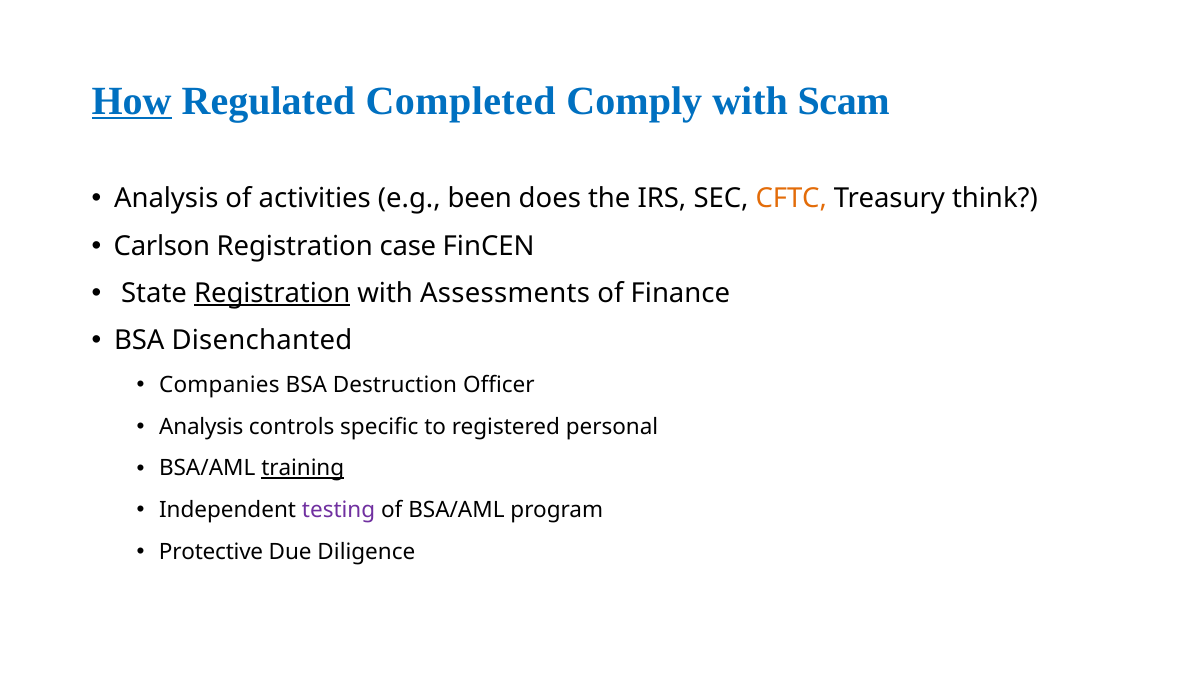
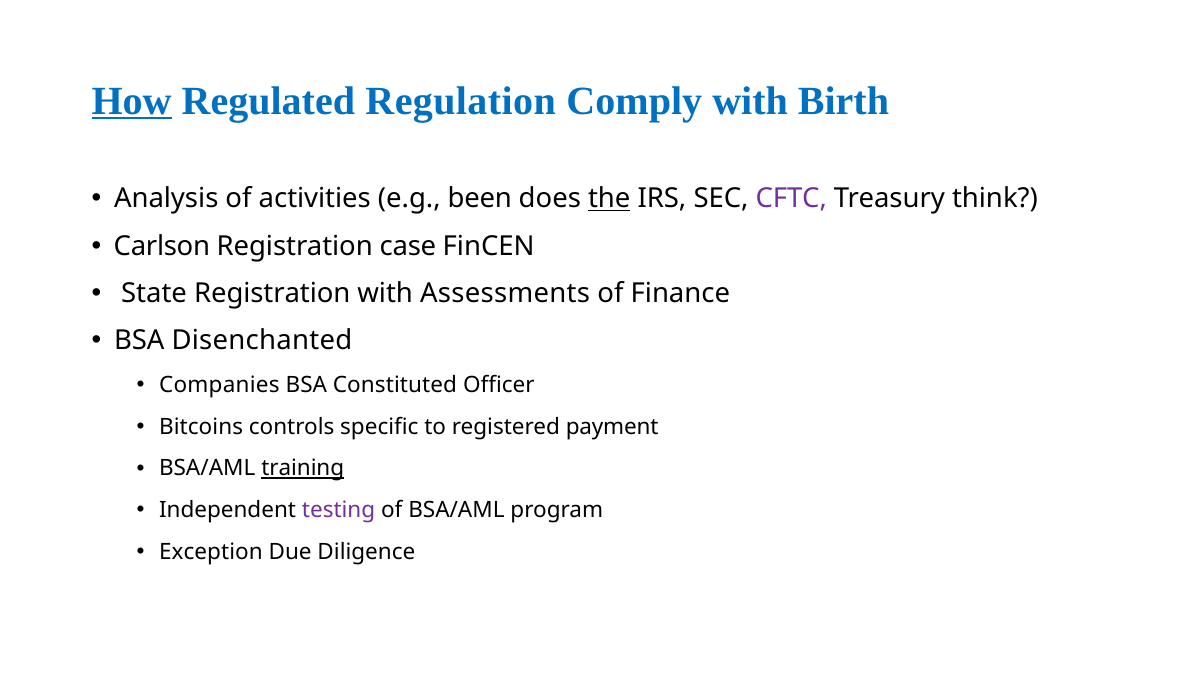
Completed: Completed -> Regulation (461, 101)
Scam: Scam -> Birth (843, 101)
the underline: none -> present (609, 199)
CFTC colour: orange -> purple (791, 199)
Registration underline: present -> none (272, 293)
Destruction: Destruction -> Constituted (395, 385)
Analysis: Analysis -> Bitcoins (201, 427)
personal: personal -> payment (612, 427)
Protective: Protective -> Exception (211, 553)
